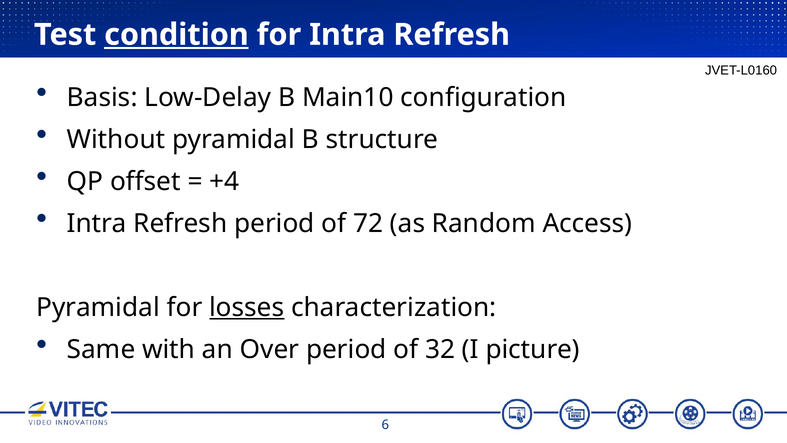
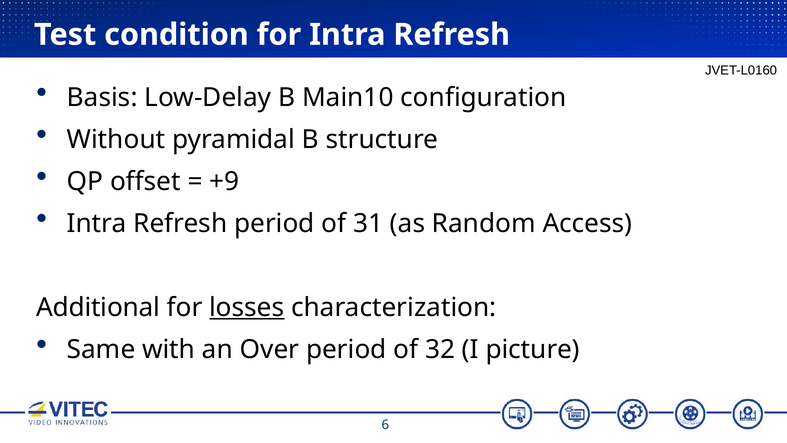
condition underline: present -> none (176, 35)
+4: +4 -> +9 (224, 181)
72: 72 -> 31 (368, 223)
Pyramidal: Pyramidal -> Additional (98, 307)
